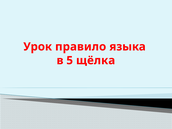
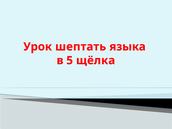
правило: правило -> шептать (81, 47)
